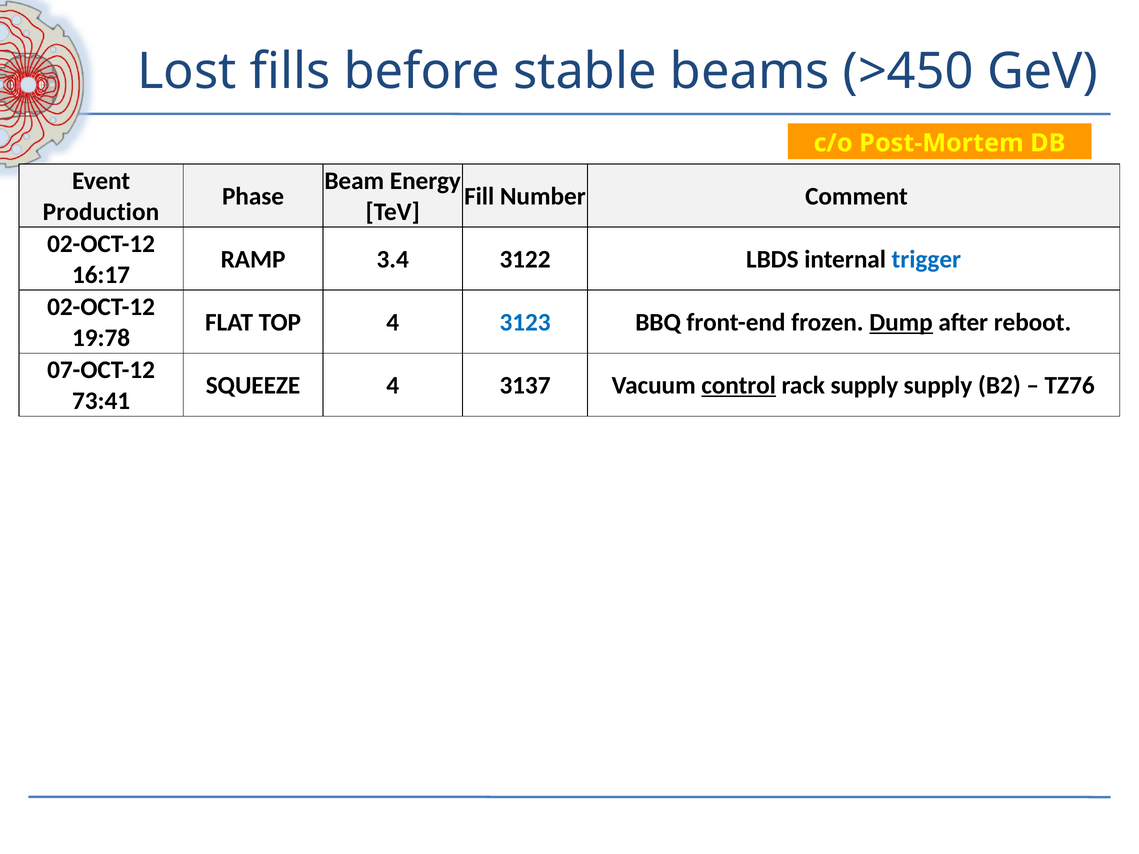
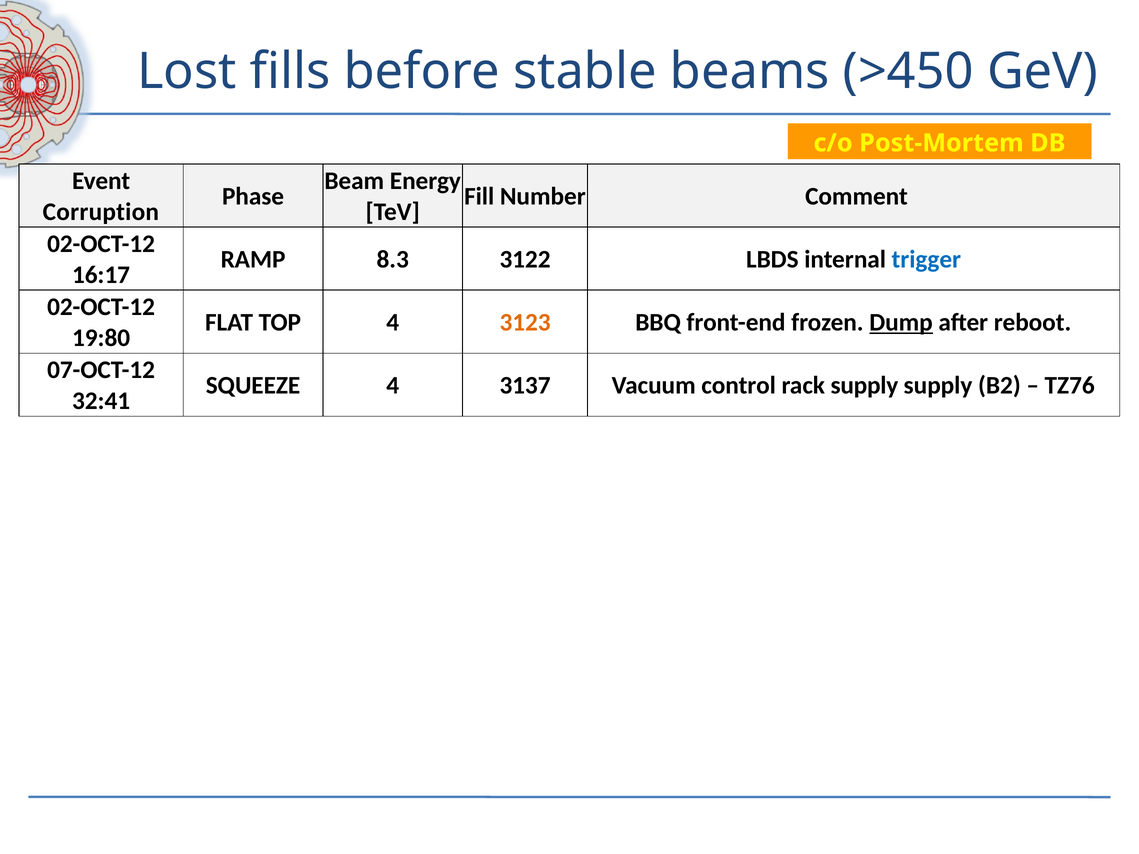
Production: Production -> Corruption (101, 212)
3.4: 3.4 -> 8.3 (393, 259)
3123 colour: blue -> orange (525, 323)
19:78: 19:78 -> 19:80 (101, 338)
control underline: present -> none (739, 386)
73:41: 73:41 -> 32:41 (101, 401)
